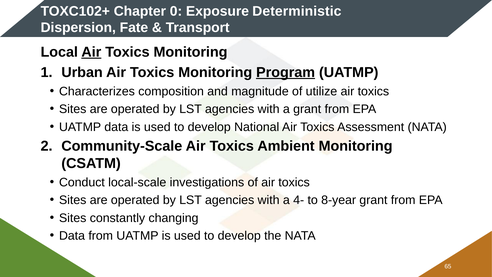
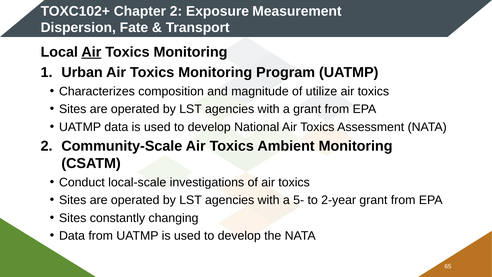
Chapter 0: 0 -> 2 (176, 11)
Deterministic: Deterministic -> Measurement (297, 11)
Program underline: present -> none (286, 72)
4-: 4- -> 5- (299, 200)
8-year: 8-year -> 2-year (339, 200)
